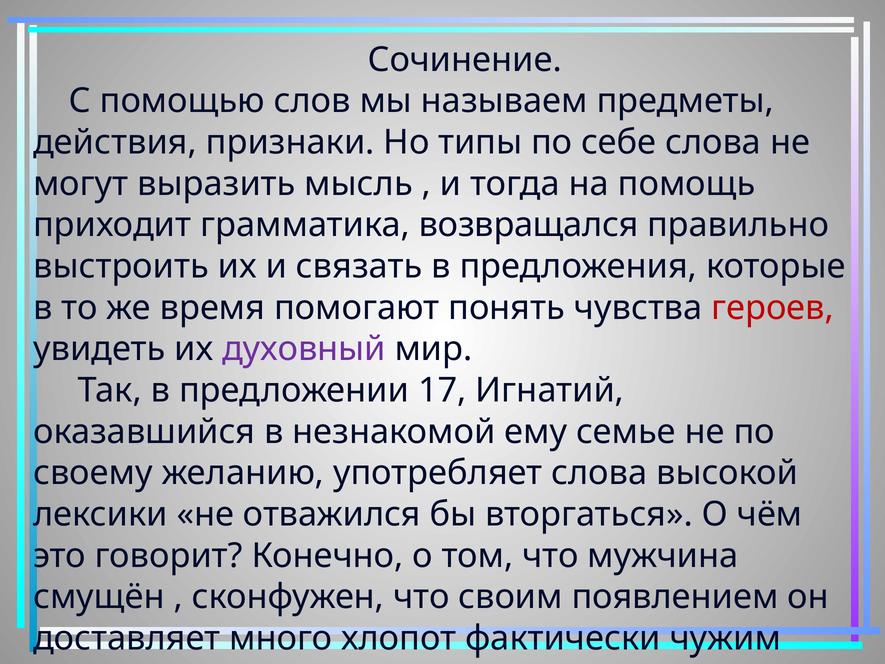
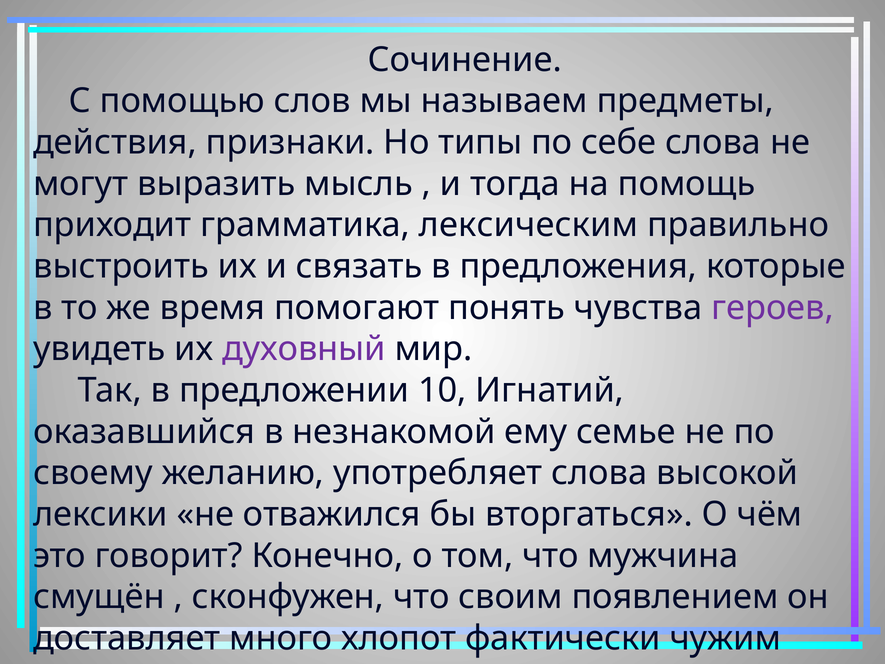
возвращался: возвращался -> лексическим (528, 225)
героев colour: red -> purple (773, 308)
17: 17 -> 10 (442, 390)
